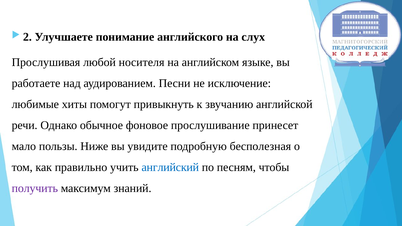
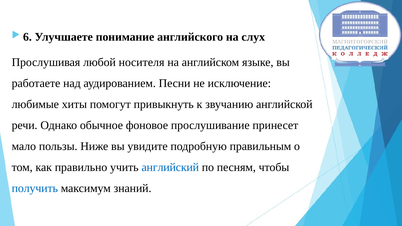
2: 2 -> 6 (27, 37)
бесполезная: бесполезная -> правильным (260, 146)
получить colour: purple -> blue (35, 189)
